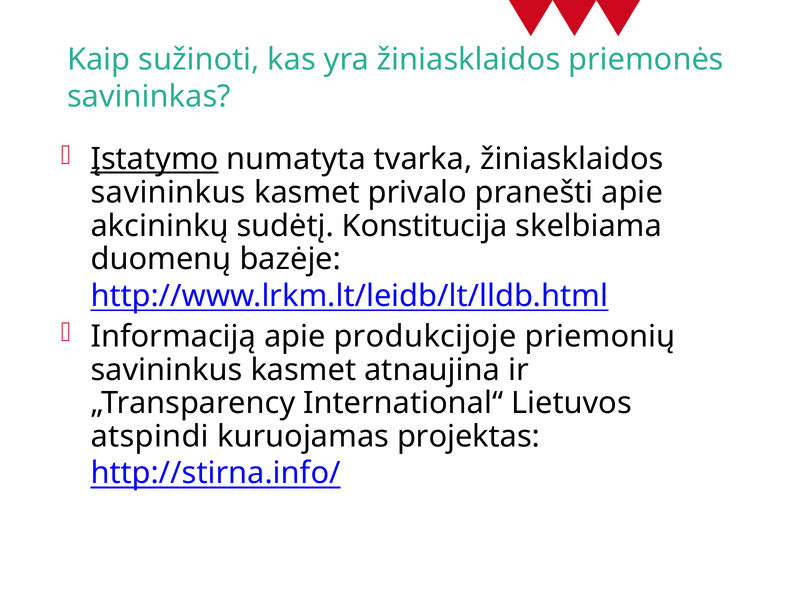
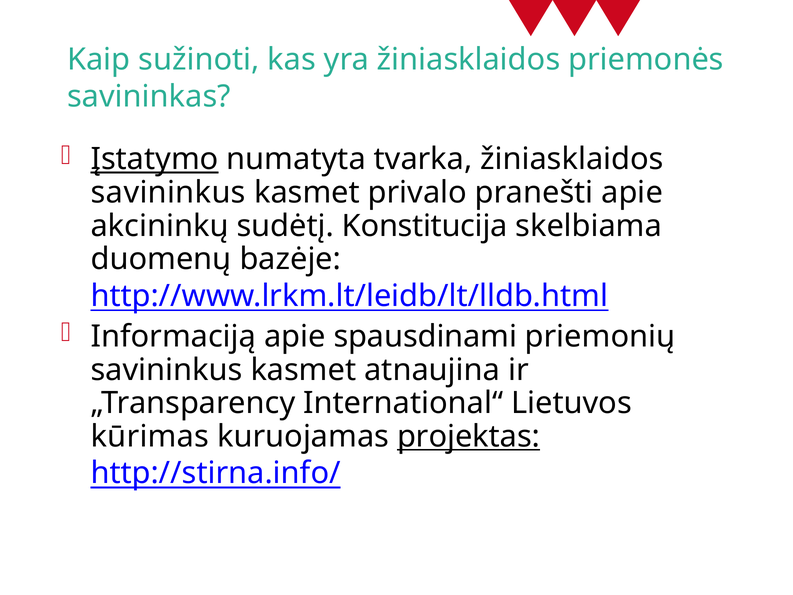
produkcijoje: produkcijoje -> spausdinami (425, 336)
atspindi: atspindi -> kūrimas (150, 436)
projektas underline: none -> present (469, 436)
